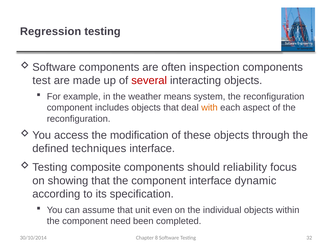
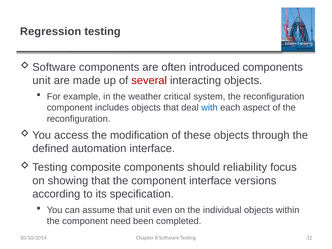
inspection: inspection -> introduced (214, 67)
test: test -> unit (41, 80)
means: means -> critical (177, 97)
with colour: orange -> blue (209, 108)
techniques: techniques -> automation (99, 149)
dynamic: dynamic -> versions (255, 181)
